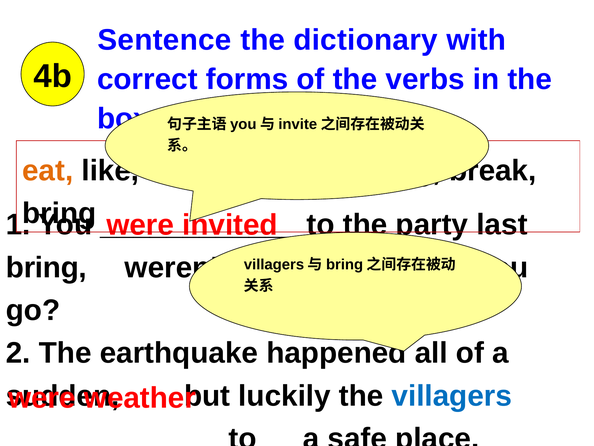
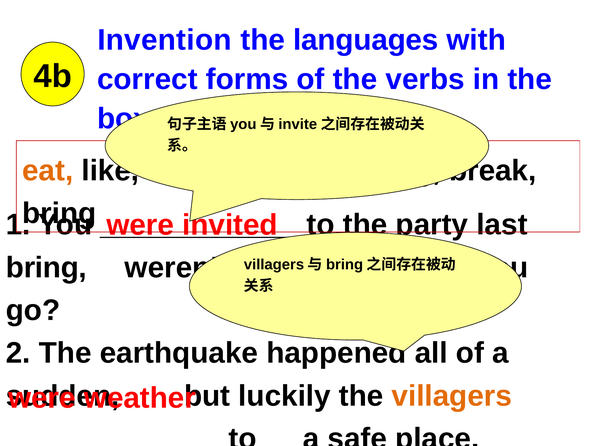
Sentence: Sentence -> Invention (164, 40)
dictionary: dictionary -> languages (366, 40)
villagers colour: blue -> orange (452, 395)
